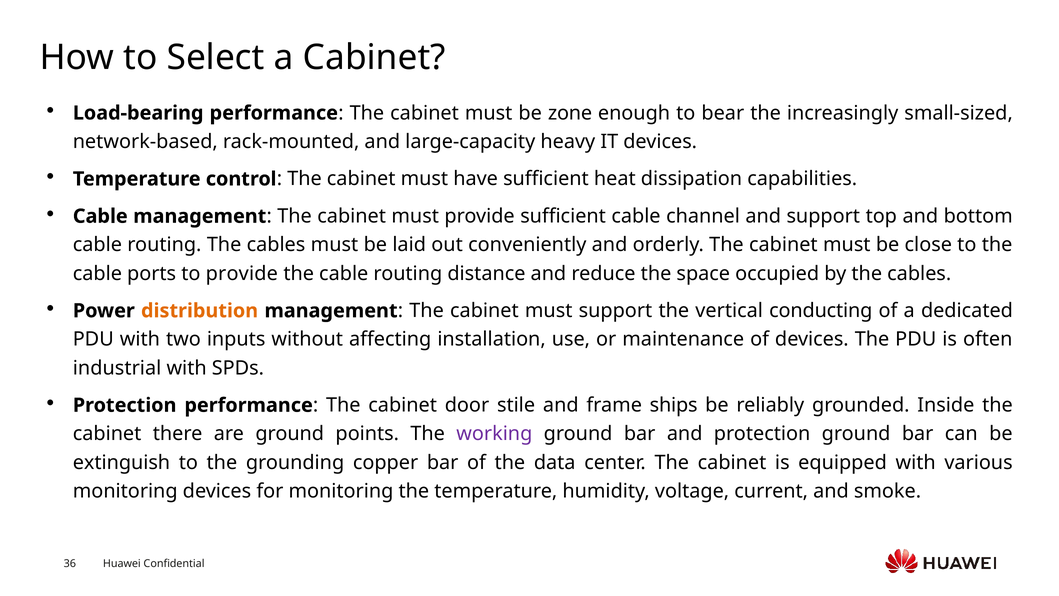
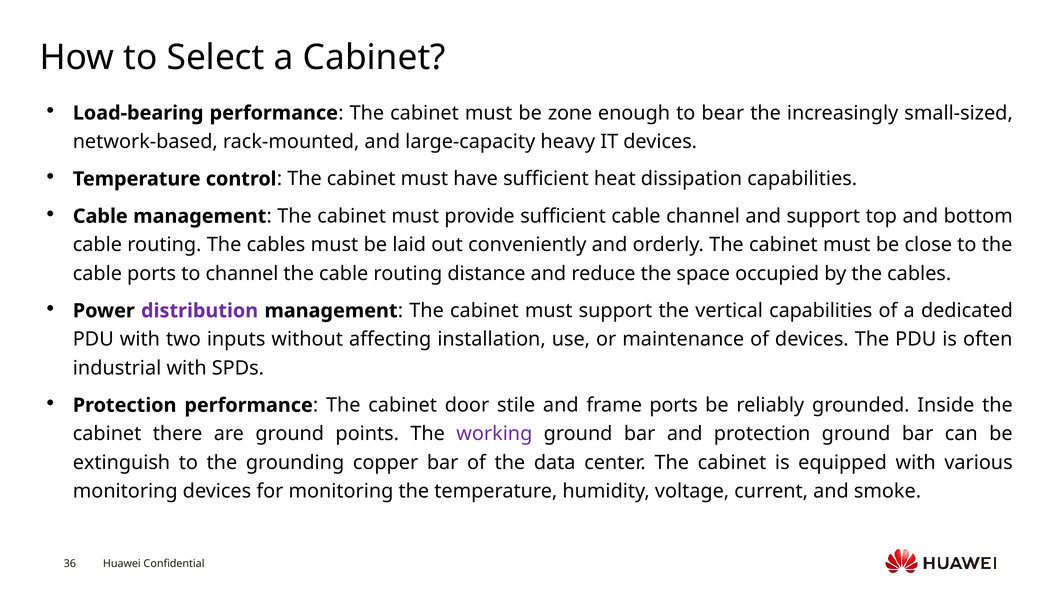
to provide: provide -> channel (242, 273)
distribution colour: orange -> purple (200, 311)
vertical conducting: conducting -> capabilities (821, 311)
frame ships: ships -> ports (674, 405)
